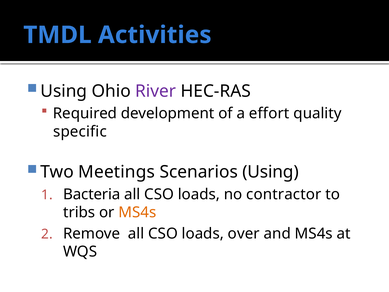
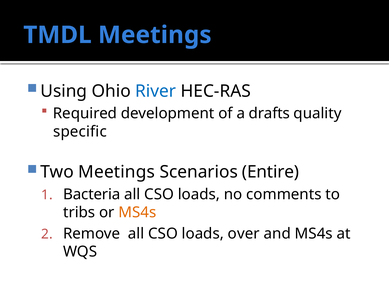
TMDL Activities: Activities -> Meetings (155, 35)
River colour: purple -> blue (156, 91)
effort: effort -> drafts (269, 113)
Scenarios Using: Using -> Entire (271, 172)
contractor: contractor -> comments (284, 194)
